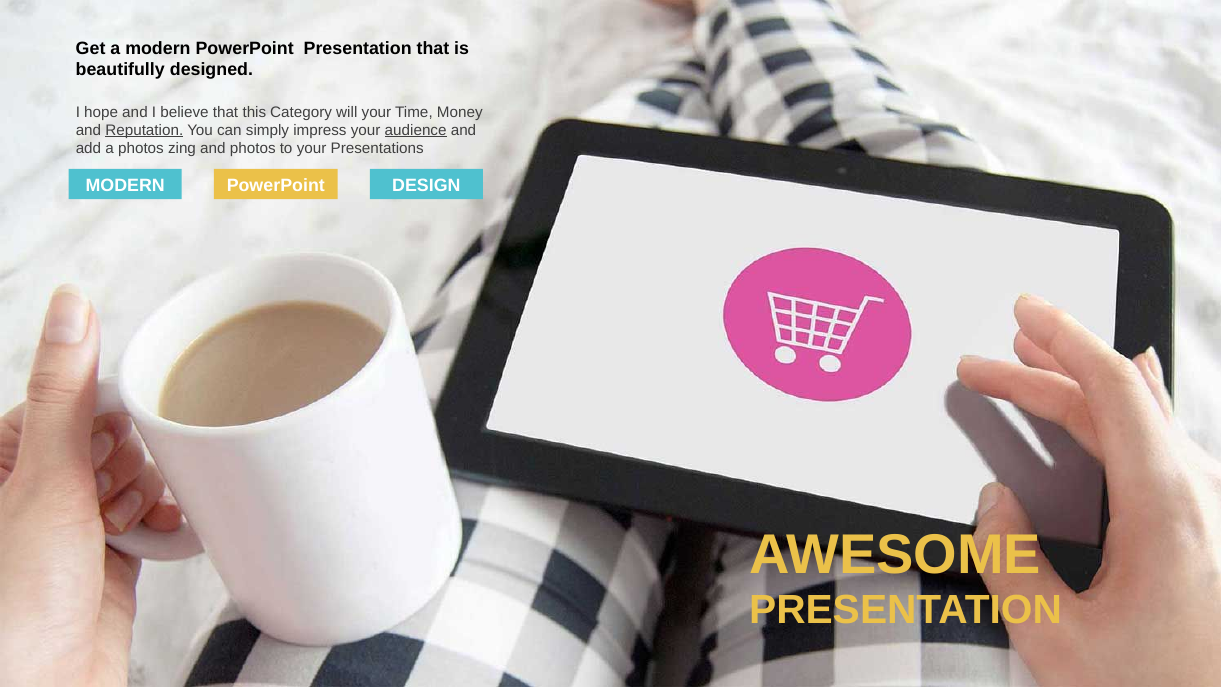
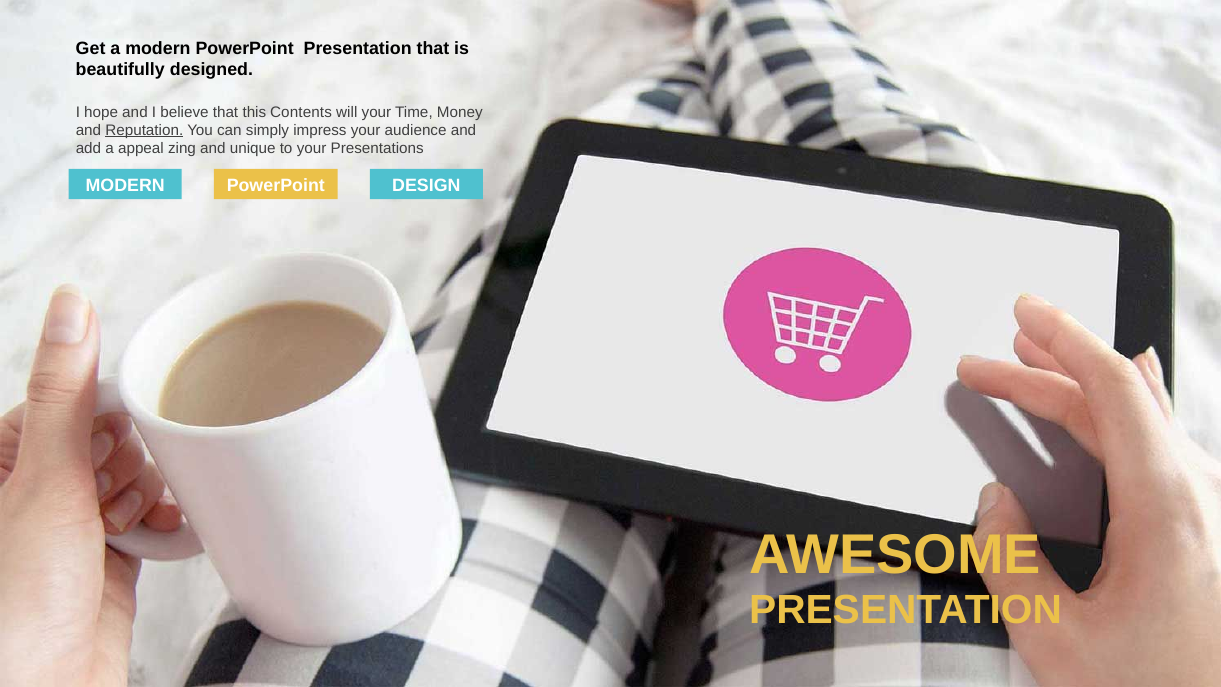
Category: Category -> Contents (301, 112)
audience underline: present -> none (416, 130)
a photos: photos -> appeal (141, 149)
and photos: photos -> unique (253, 149)
